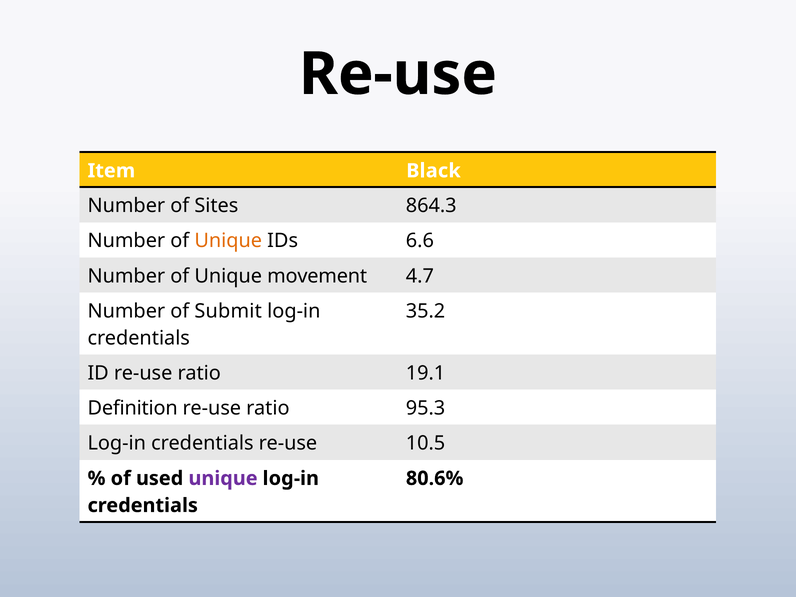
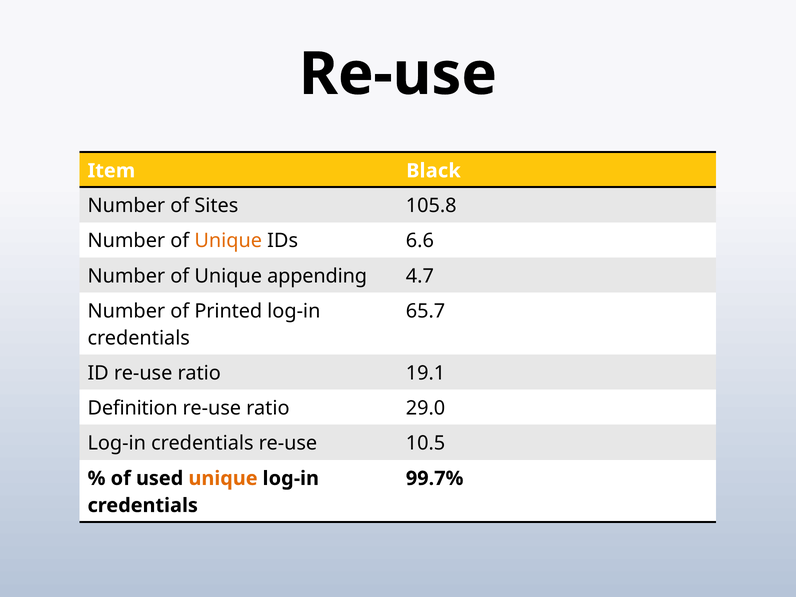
864.3: 864.3 -> 105.8 (431, 206)
movement: movement -> appending (317, 276)
Submit: Submit -> Printed (228, 311)
35.2: 35.2 -> 65.7 (426, 311)
95.3: 95.3 -> 29.0 (426, 408)
unique colour: purple -> orange (223, 478)
80.6%: 80.6% -> 99.7% (435, 478)
